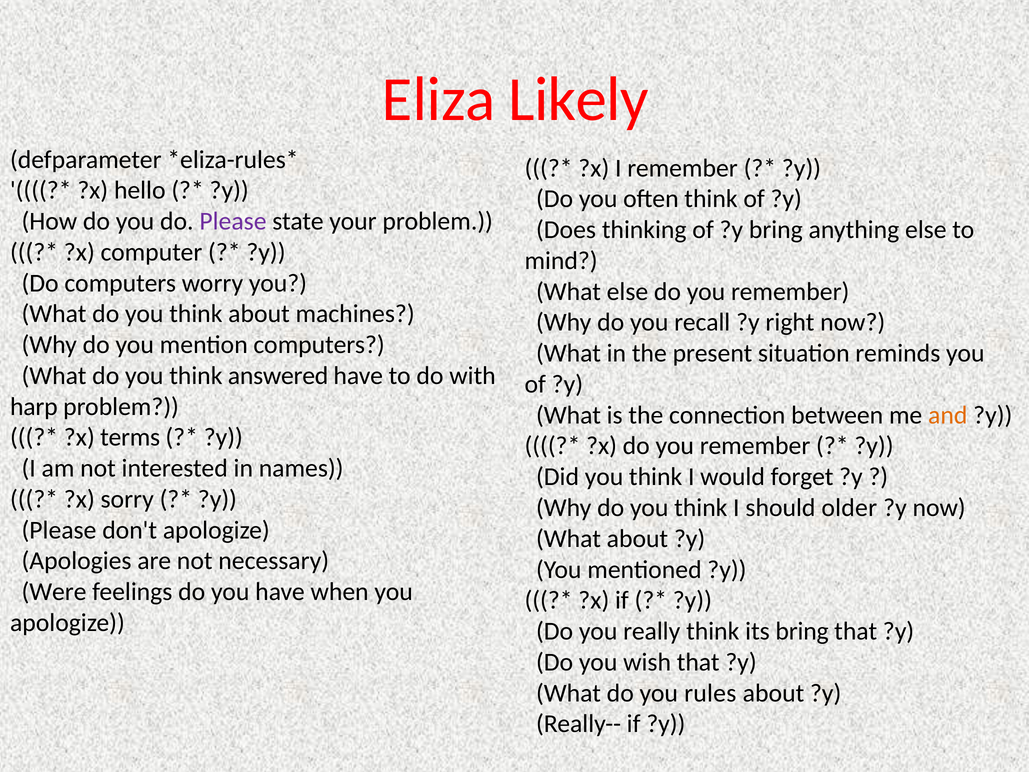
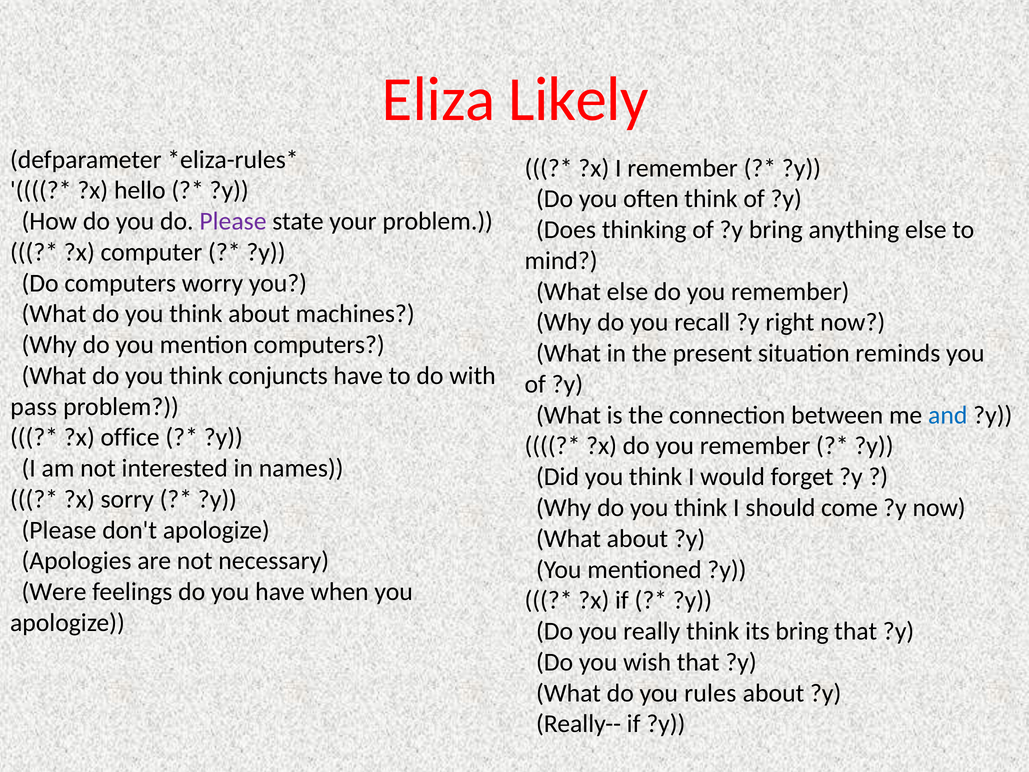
answered: answered -> conjuncts (278, 376)
harp: harp -> pass (34, 406)
and colour: orange -> blue (948, 415)
terms: terms -> office (130, 437)
older: older -> come (850, 508)
